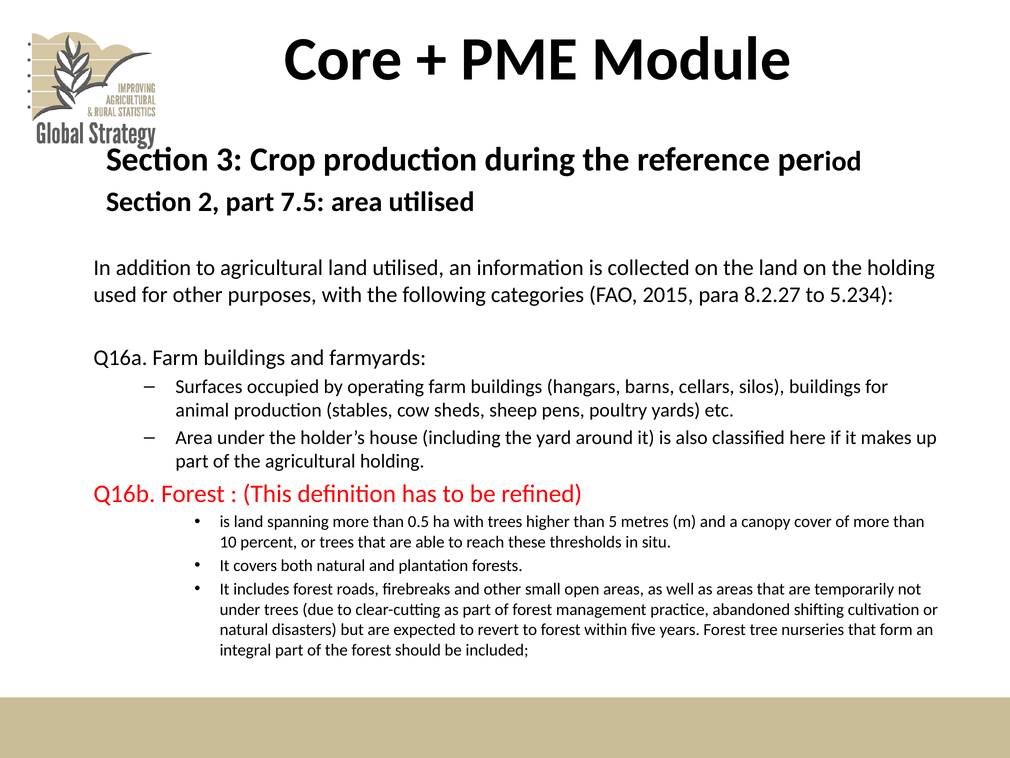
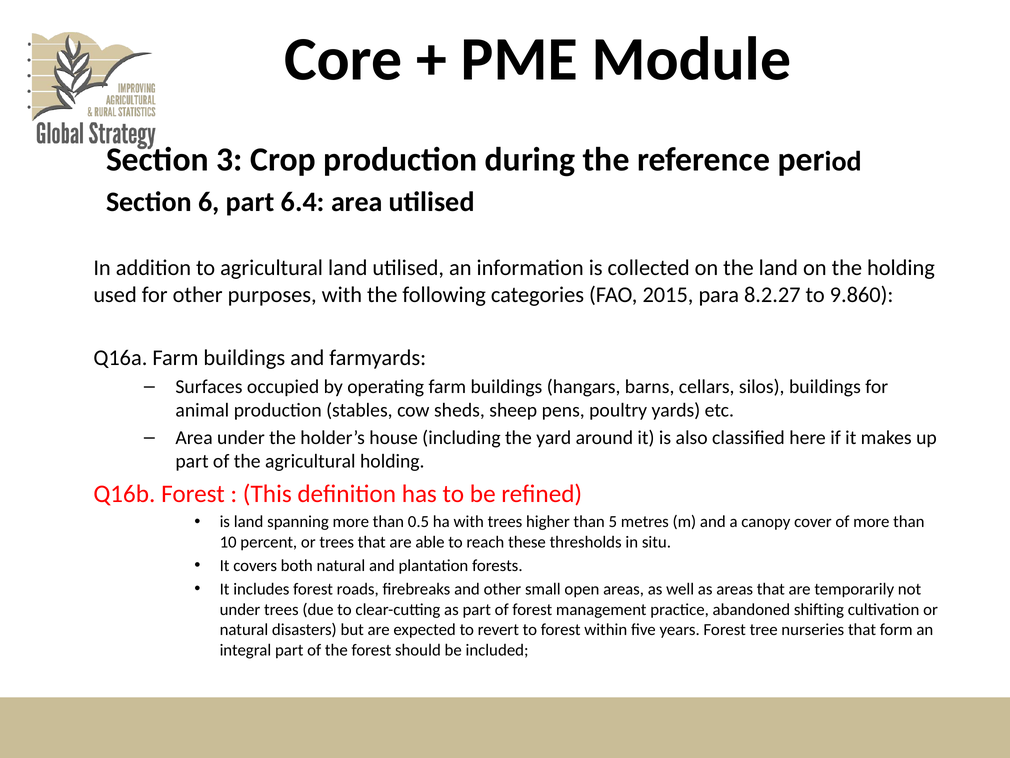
2: 2 -> 6 (209, 202)
7.5: 7.5 -> 6.4 (303, 202)
5.234: 5.234 -> 9.860 (862, 295)
